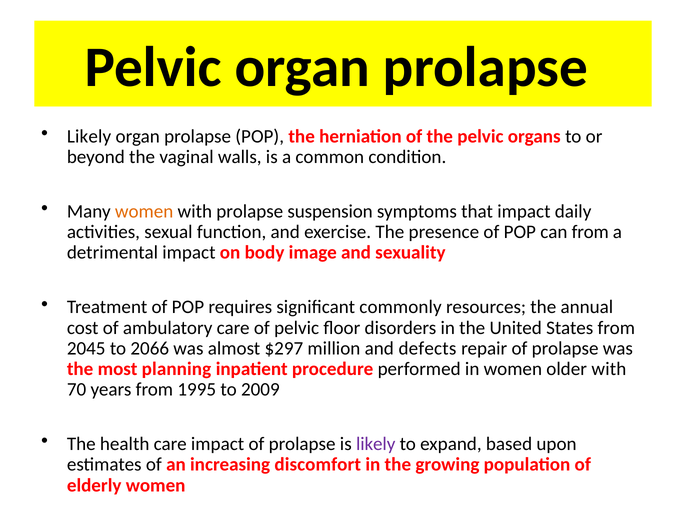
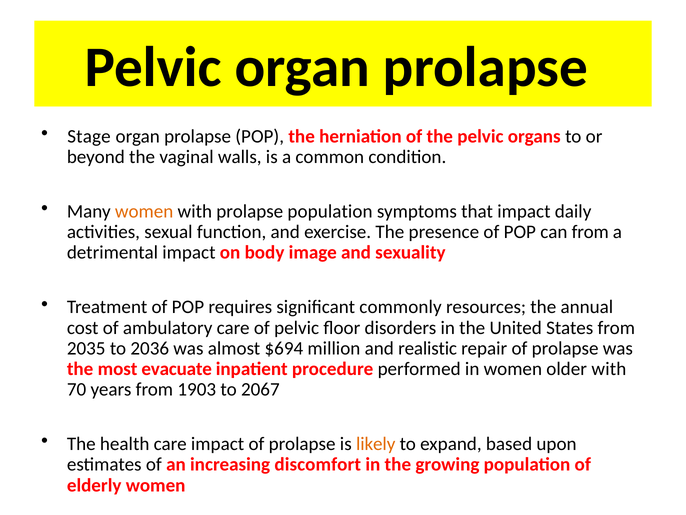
Likely: Likely -> Stage (89, 136)
prolapse suspension: suspension -> population (330, 211)
2045: 2045 -> 2035 (86, 348)
2066: 2066 -> 2036 (150, 348)
$297: $297 -> $694 (284, 348)
defects: defects -> realistic (428, 348)
planning: planning -> evacuate (177, 369)
1995: 1995 -> 1903 (197, 389)
2009: 2009 -> 2067 (260, 389)
likely colour: purple -> orange (376, 444)
